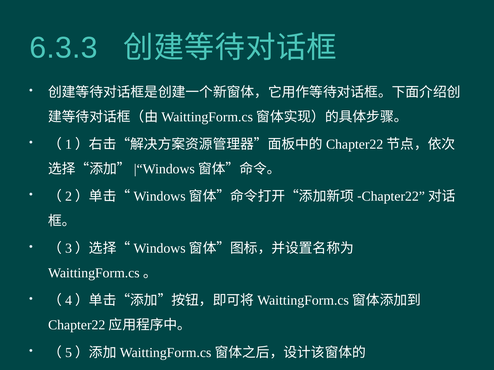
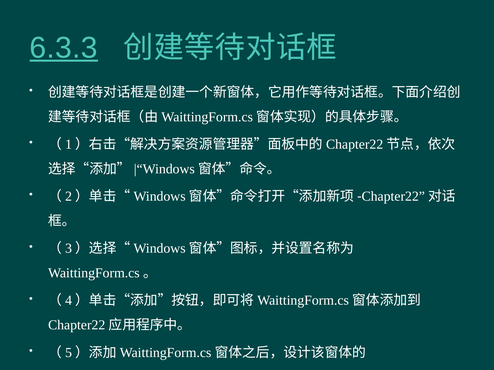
6.3.3 underline: none -> present (64, 48)
